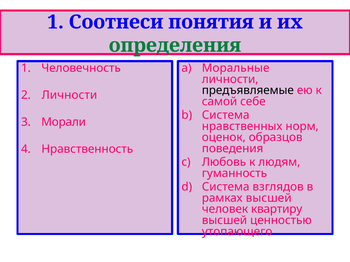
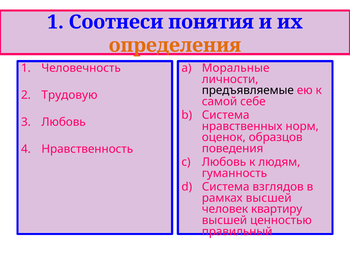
определения colour: green -> orange (175, 45)
Личности: Личности -> Трудовую (69, 95)
Морали: Морали -> Любовь (64, 122)
утопающего: утопающего -> правильный (237, 232)
